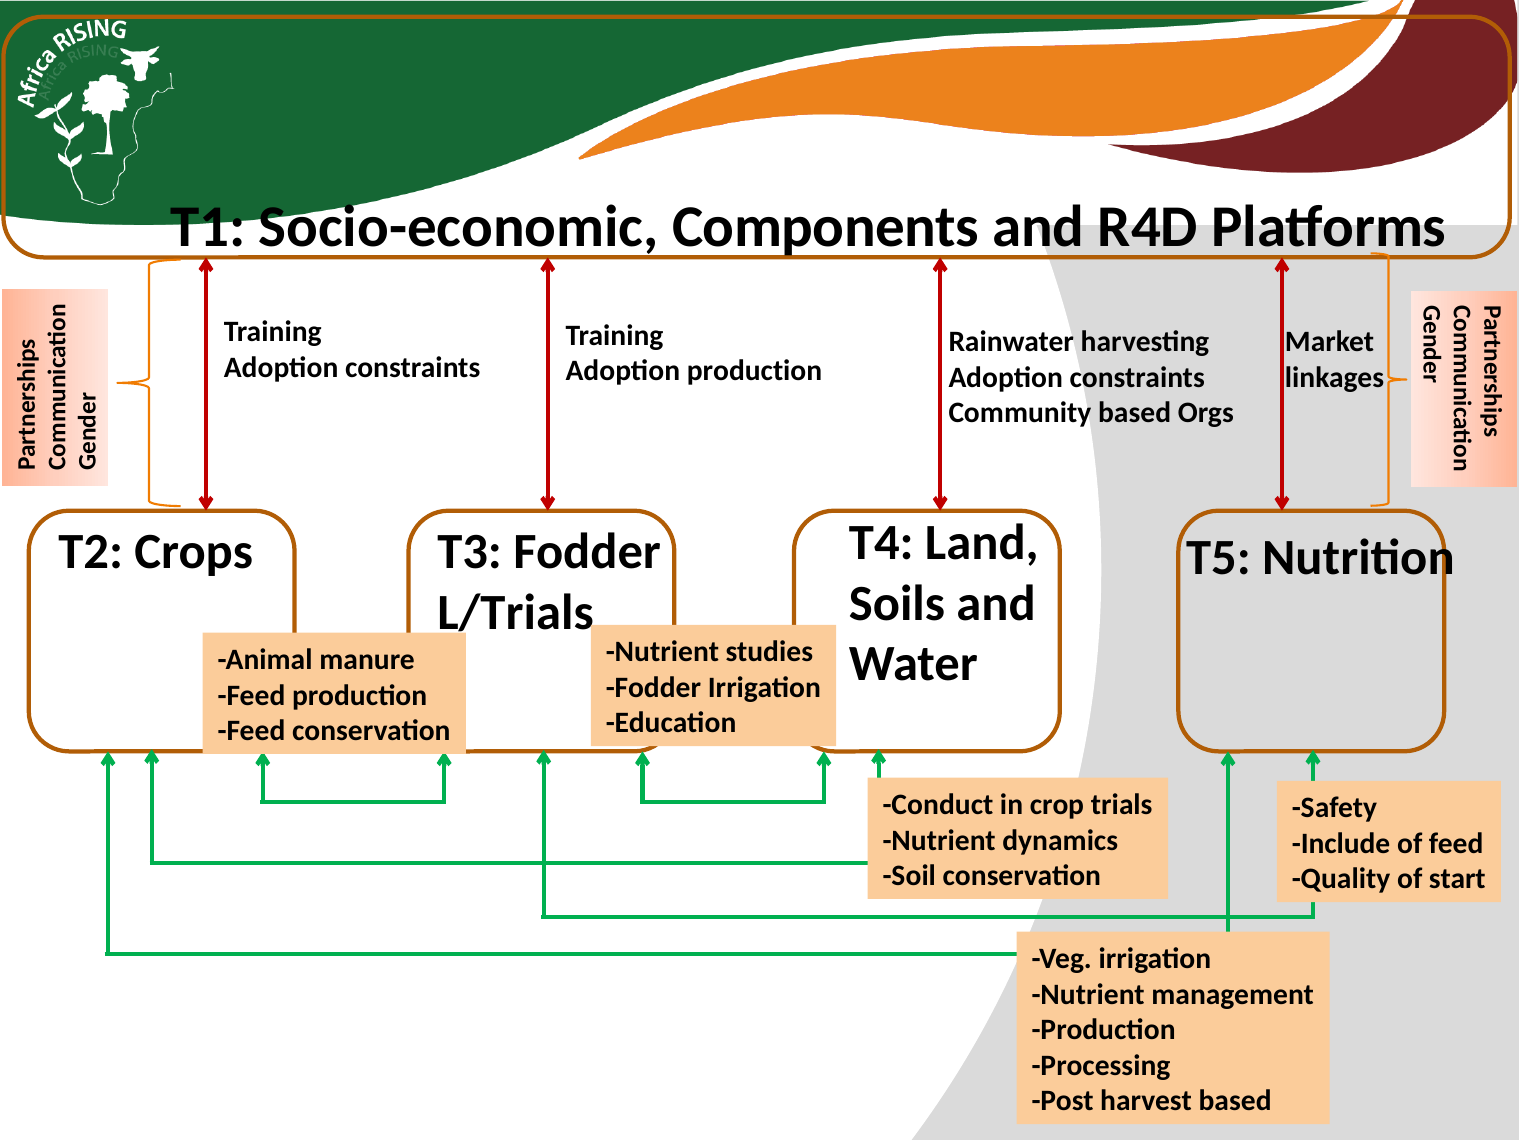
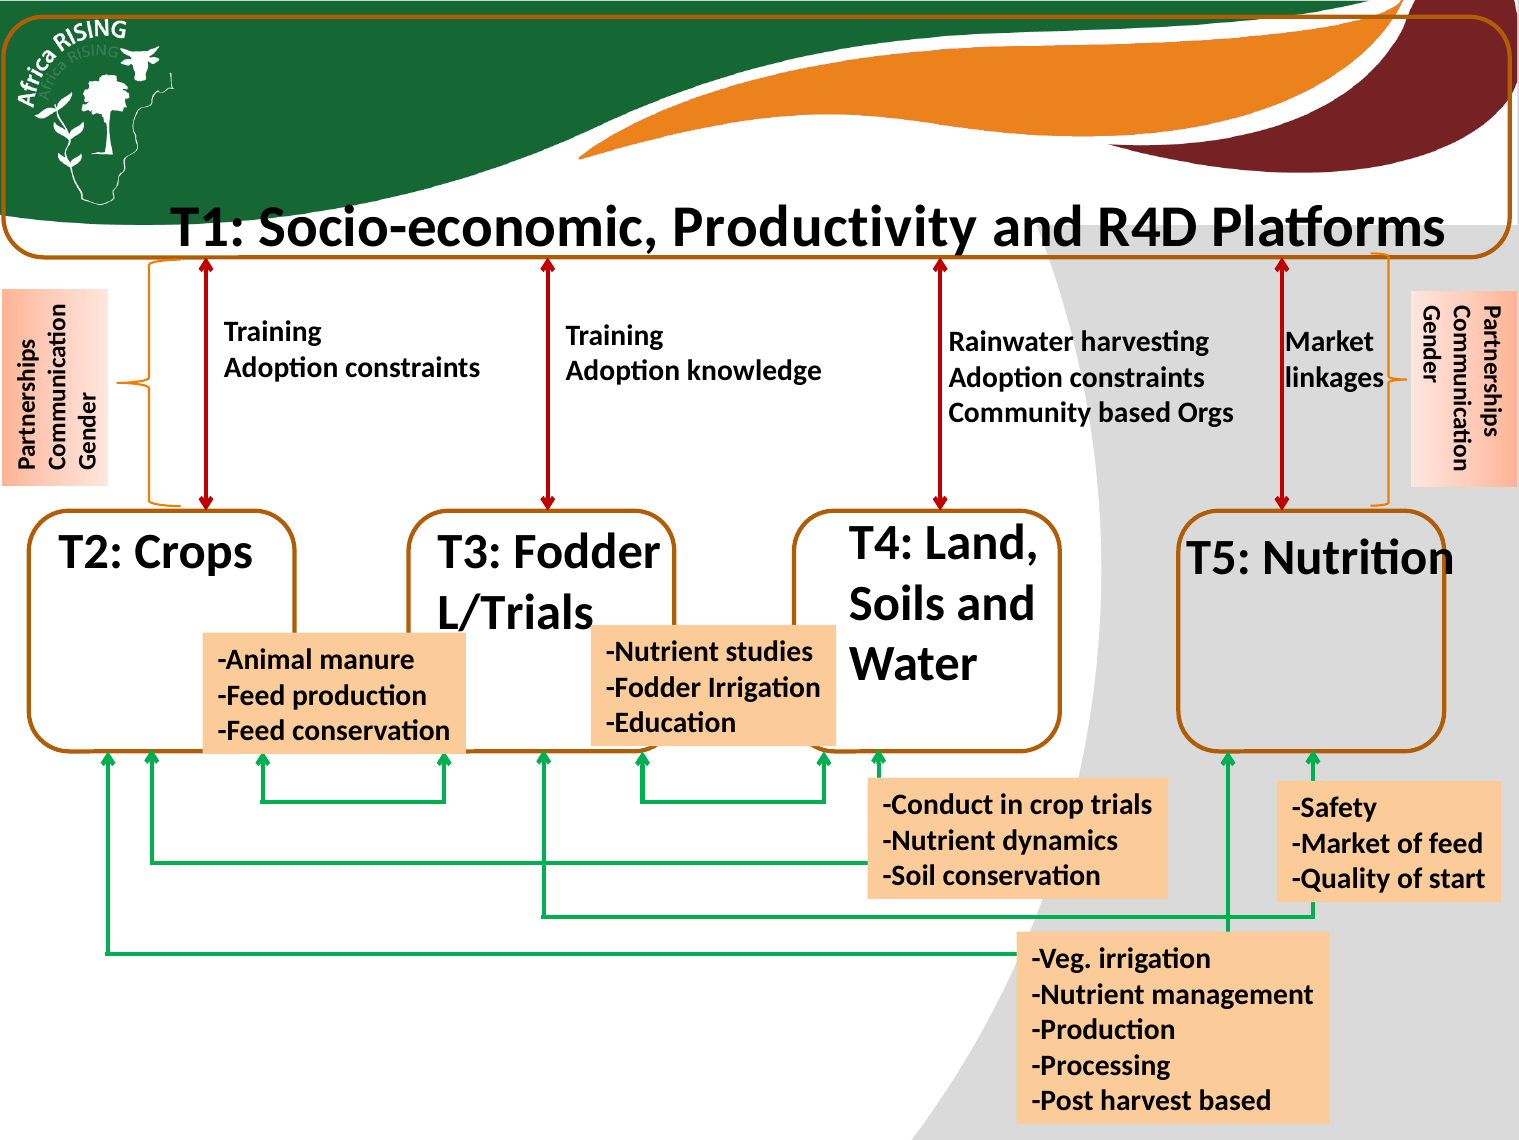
Components: Components -> Productivity (825, 227)
Adoption production: production -> knowledge (754, 371)
Include: Include -> Market (1341, 843)
